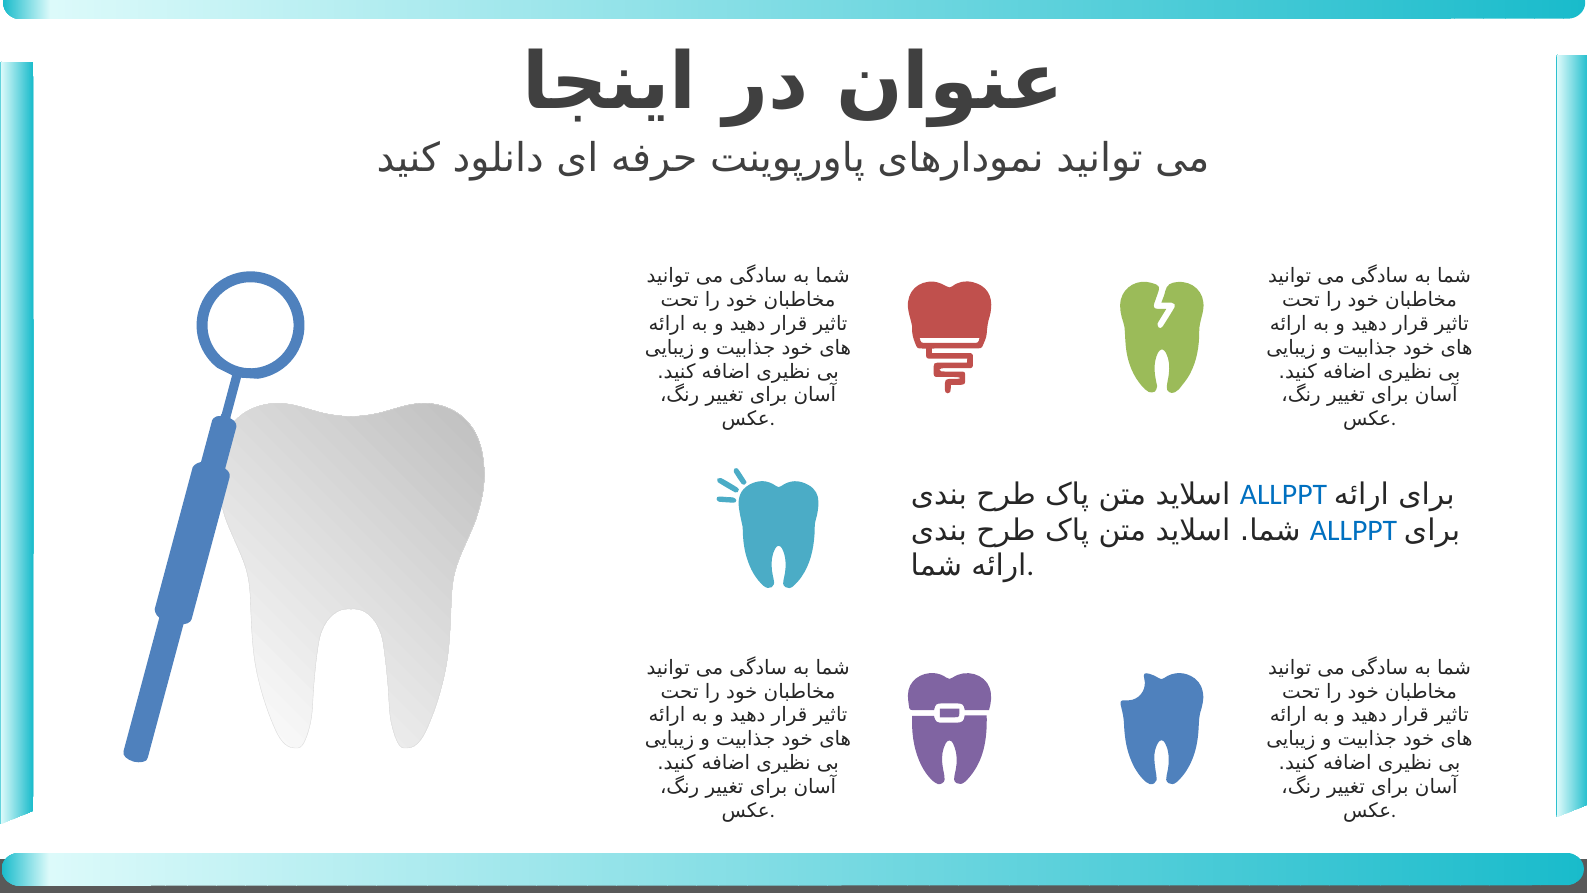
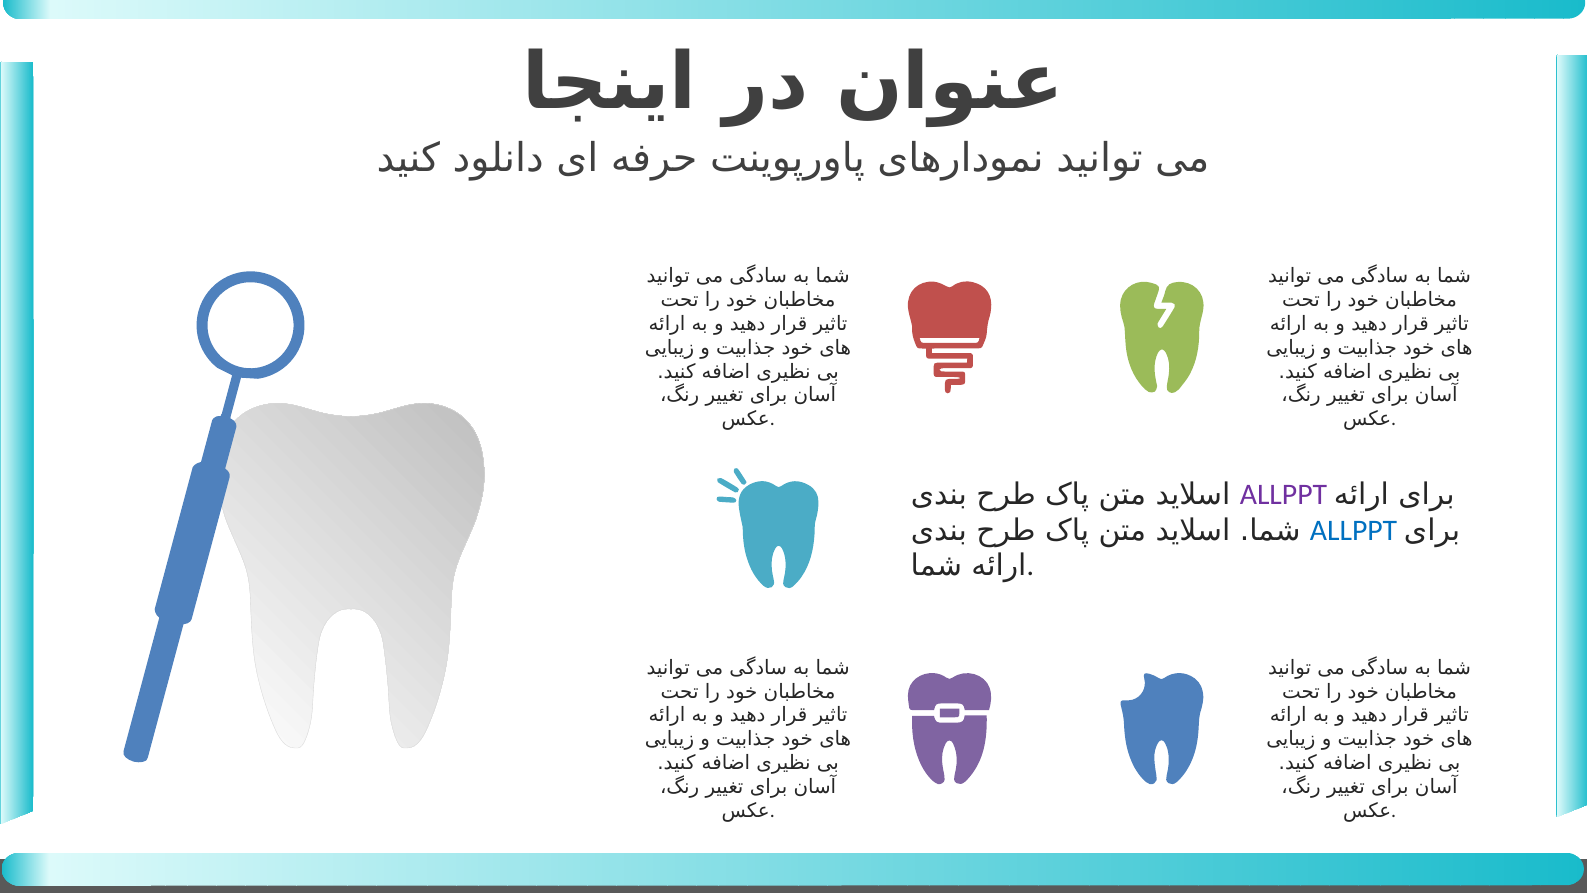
ALLPPT colour: blue -> purple (1283, 494)
